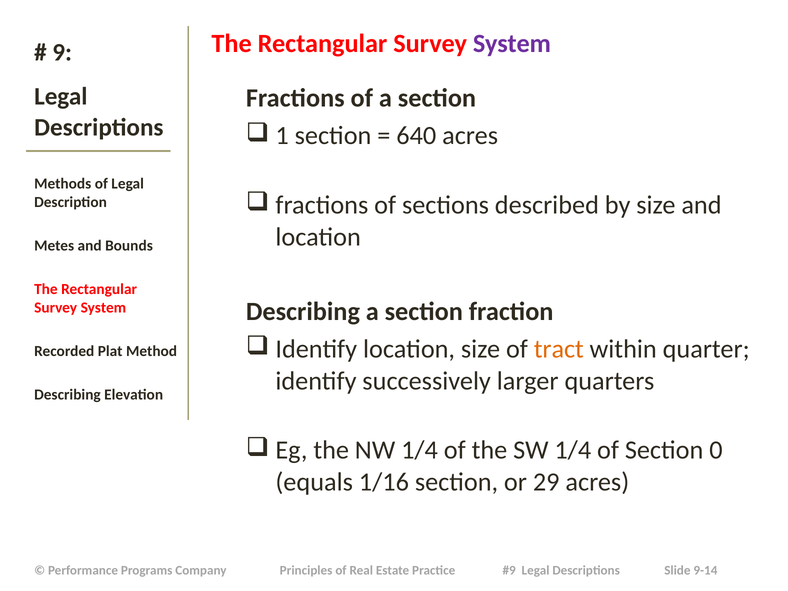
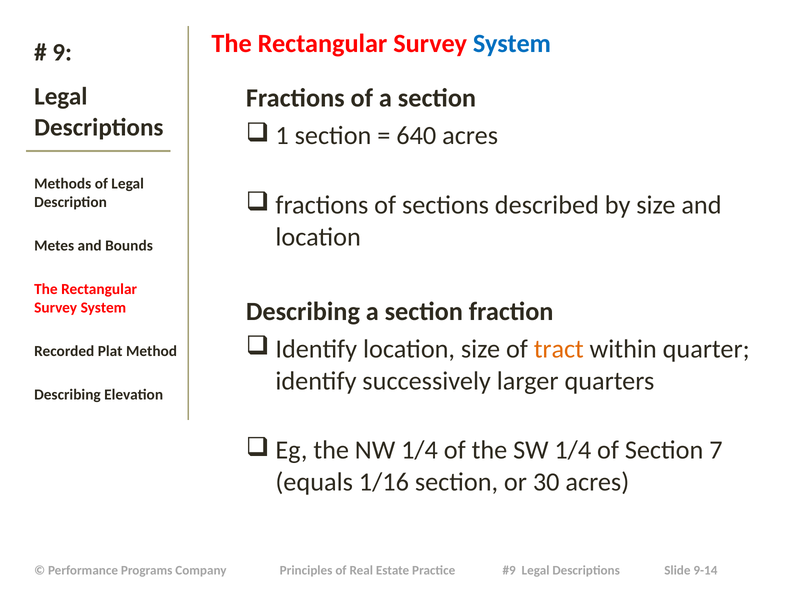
System colour: purple -> blue (512, 44)
0: 0 -> 7 (716, 450)
29: 29 -> 30 (546, 482)
